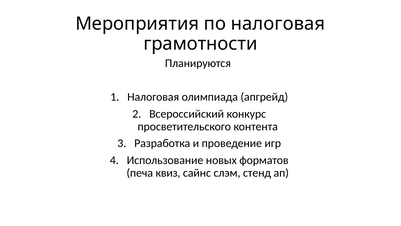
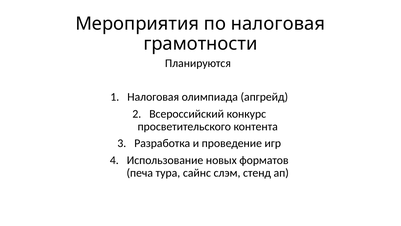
квиз: квиз -> тура (168, 172)
